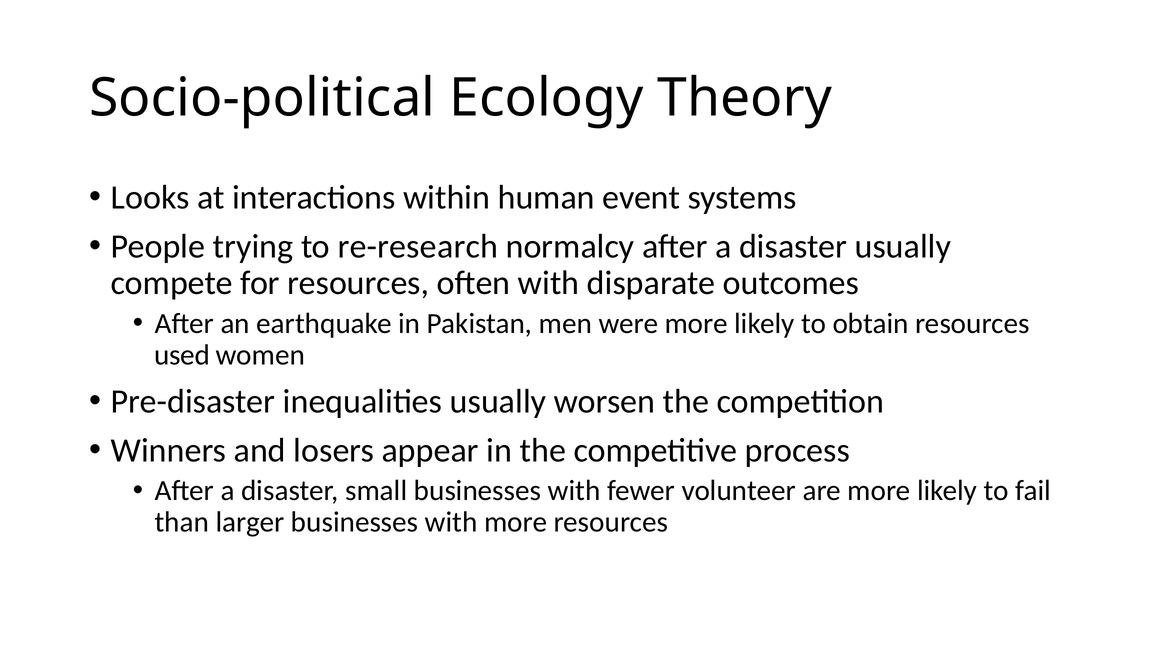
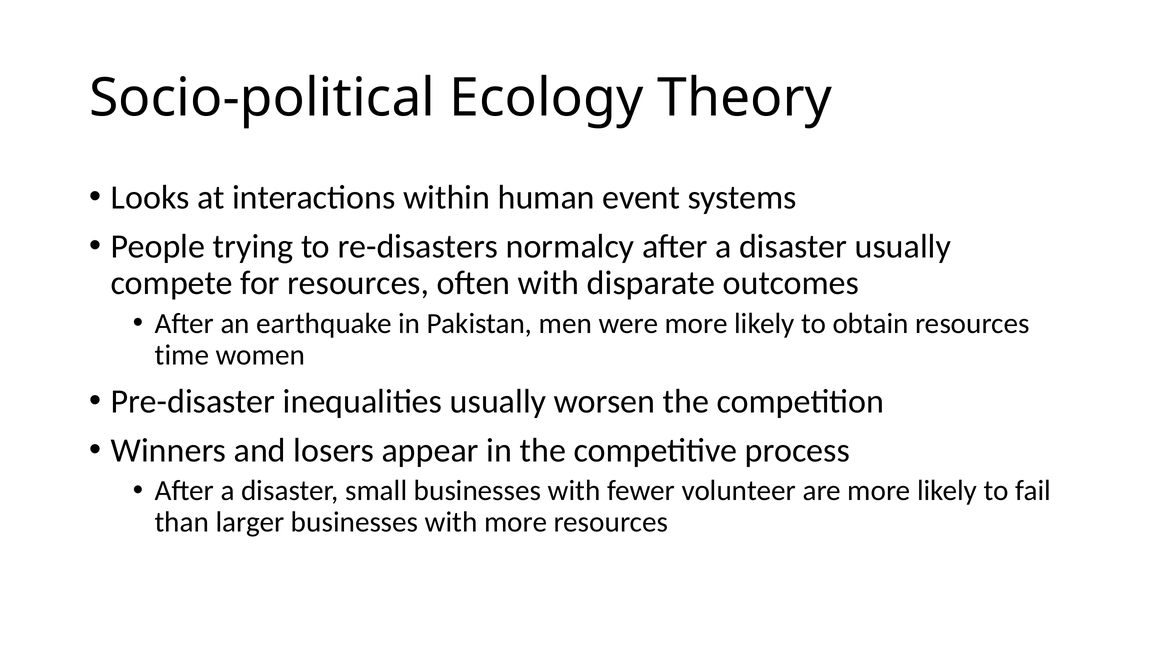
re-research: re-research -> re-disasters (418, 246)
used: used -> time (182, 355)
